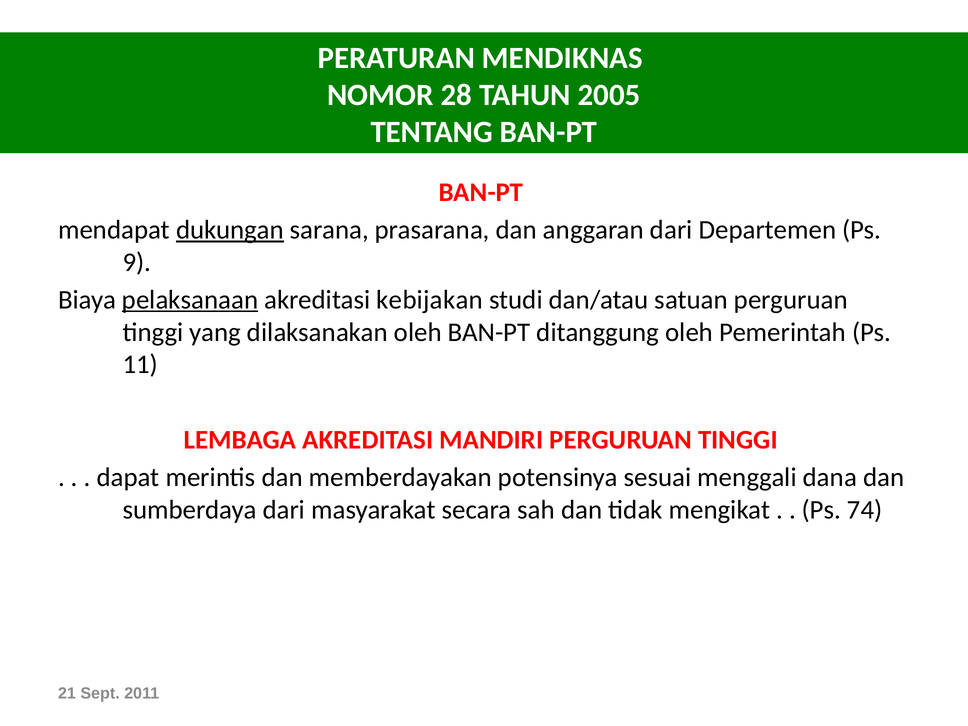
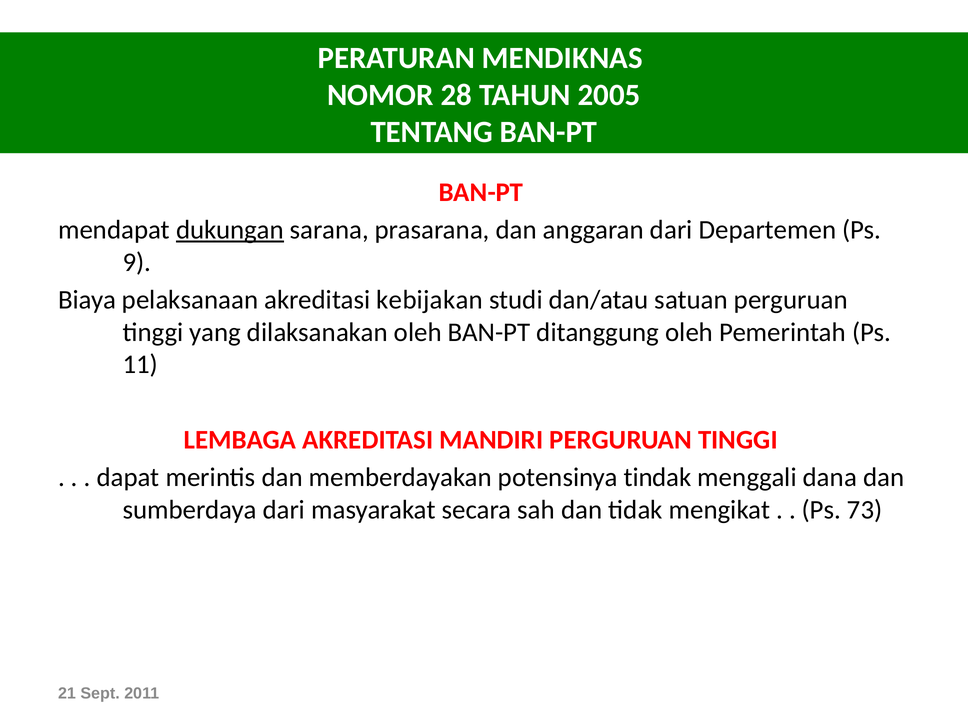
pelaksanaan underline: present -> none (190, 300)
sesuai: sesuai -> tindak (658, 477)
74: 74 -> 73 (865, 510)
